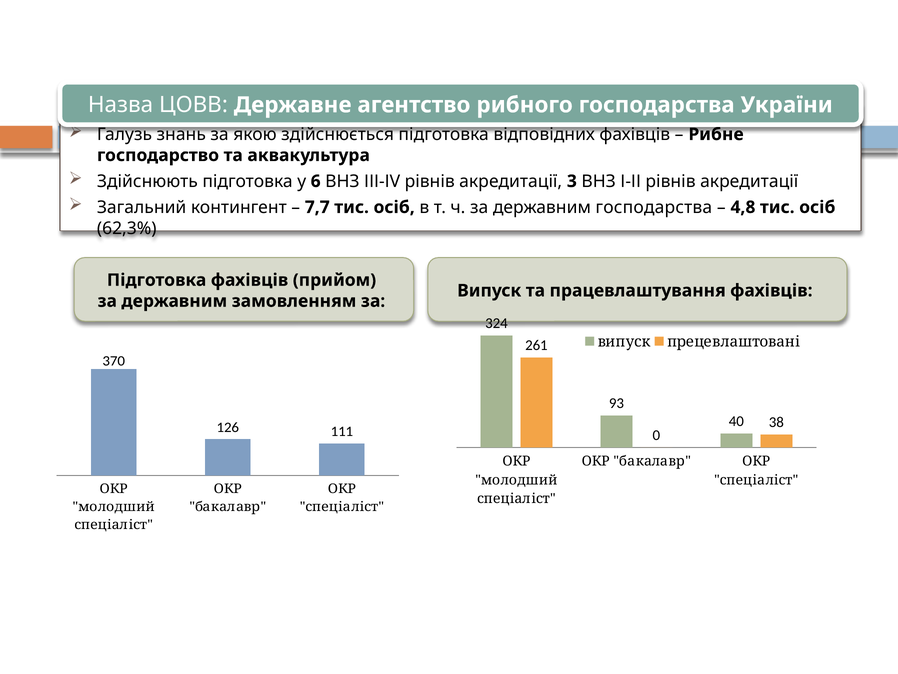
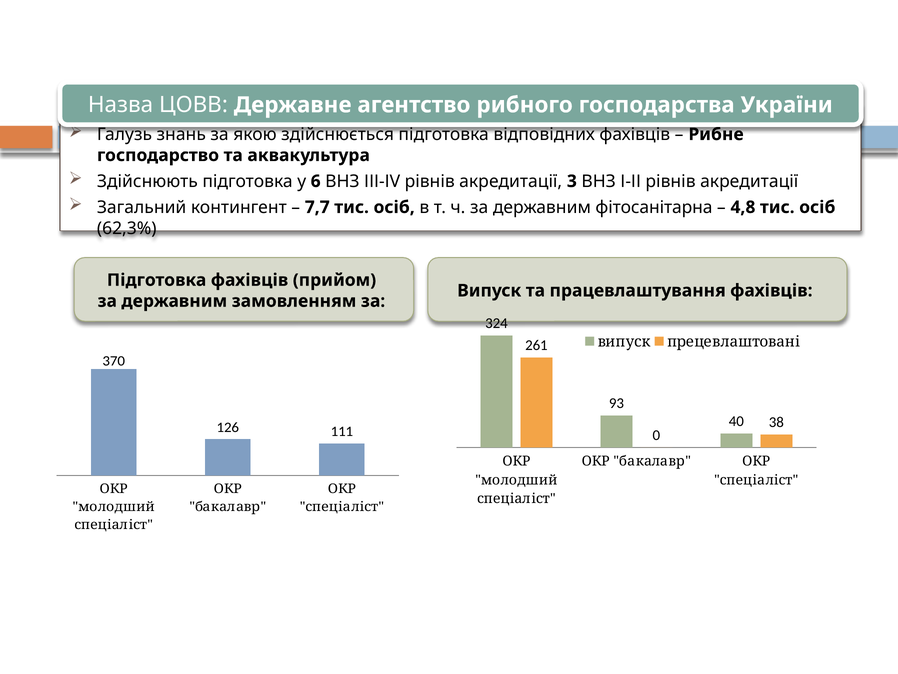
державним господарства: господарства -> фітосанітарна (654, 207)
